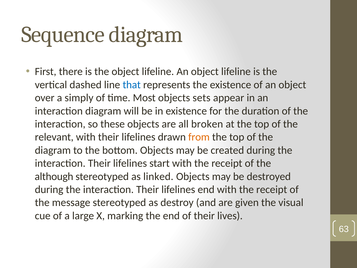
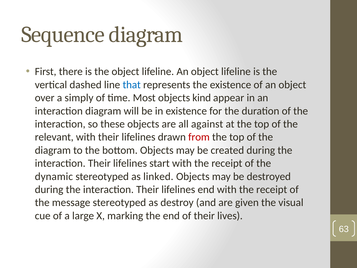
sets: sets -> kind (202, 98)
broken: broken -> against (207, 124)
from colour: orange -> red (199, 137)
although: although -> dynamic (54, 176)
